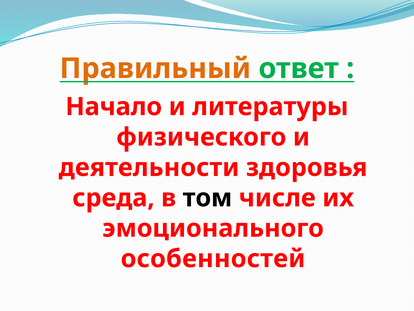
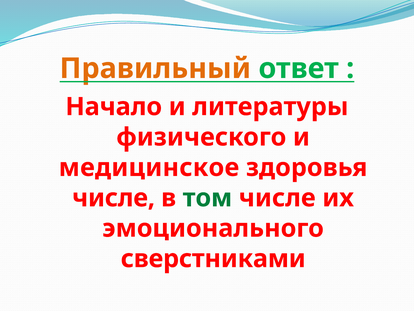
деятельности: деятельности -> медицинское (149, 167)
среда: среда -> числе (114, 198)
том colour: black -> green (207, 198)
особенностей: особенностей -> сверстниками (213, 258)
